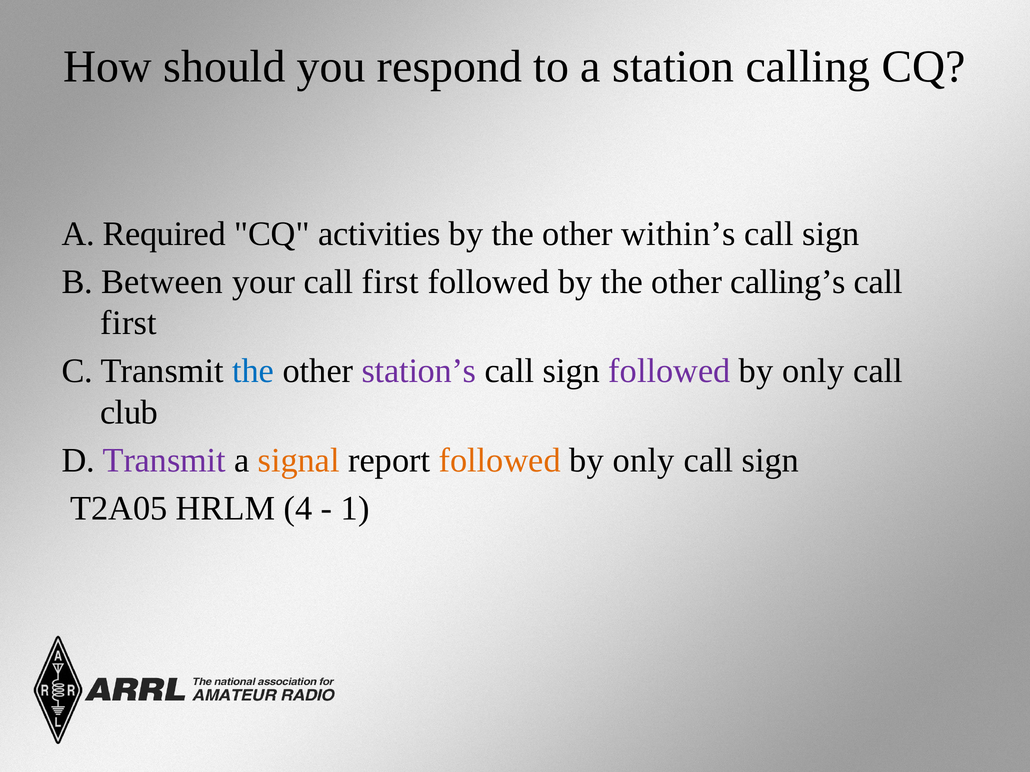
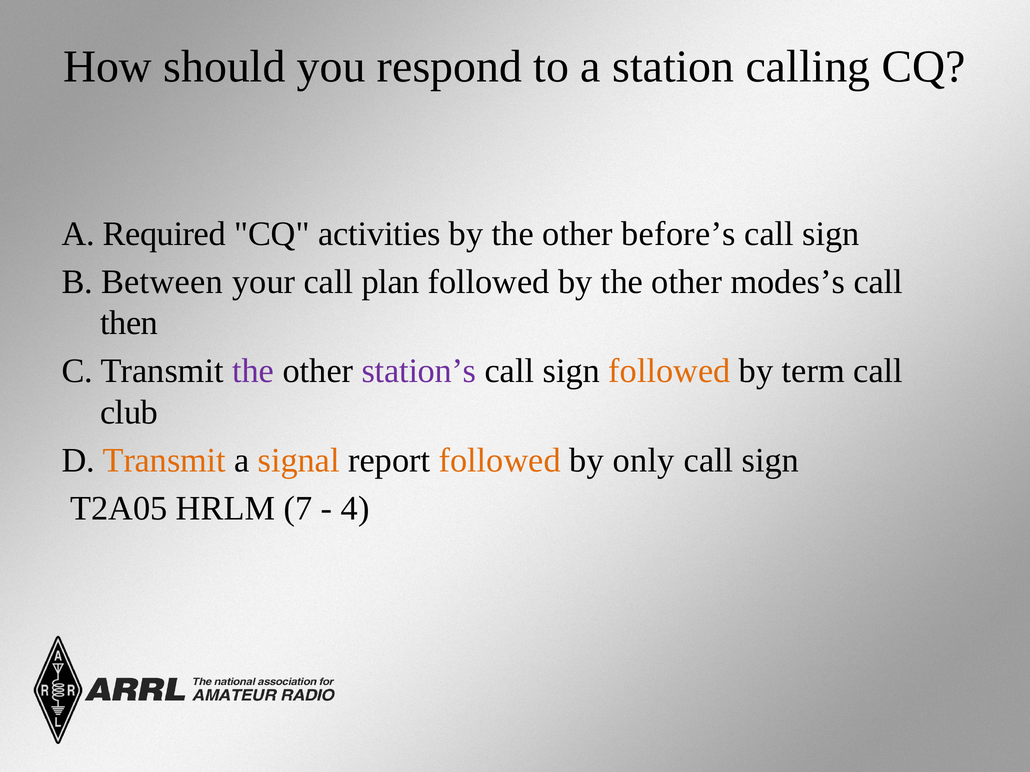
within’s: within’s -> before’s (679, 234)
your call first: first -> plan (391, 282)
calling’s: calling’s -> modes’s (788, 282)
first: first -> then (129, 323)
the colour: blue -> purple (253, 371)
followed colour: purple -> orange (669, 371)
only: only -> term (813, 371)
Transmit colour: purple -> orange (164, 461)
4: 4 -> 7 (298, 509)
1: 1 -> 4 (355, 509)
